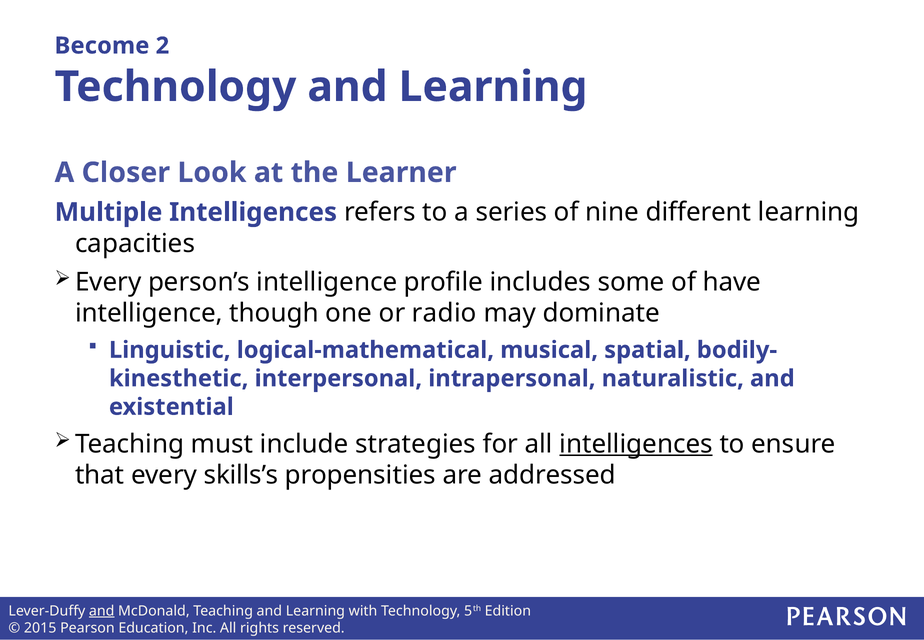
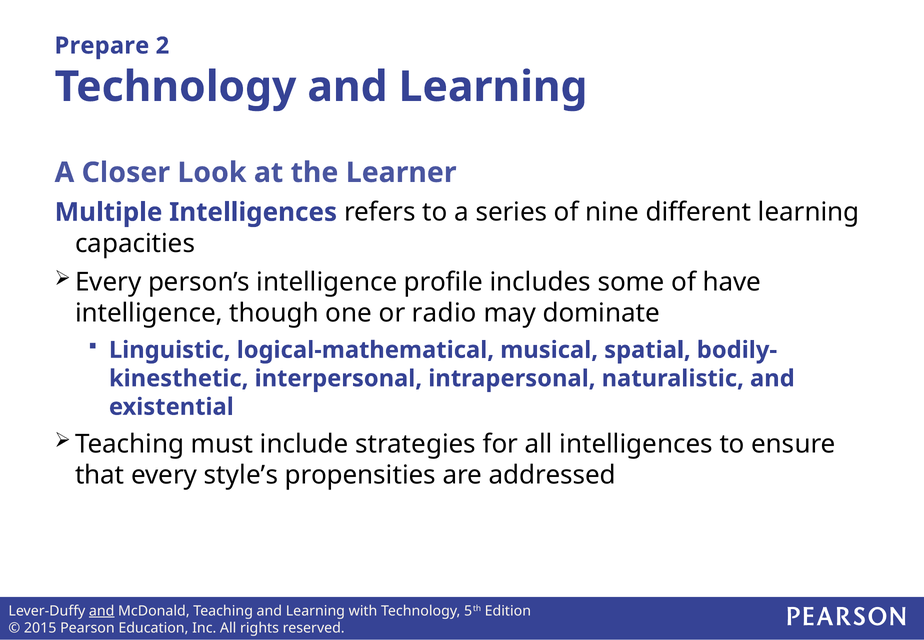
Become: Become -> Prepare (102, 46)
intelligences underline: present -> none (636, 444)
skills’s: skills’s -> style’s (241, 475)
